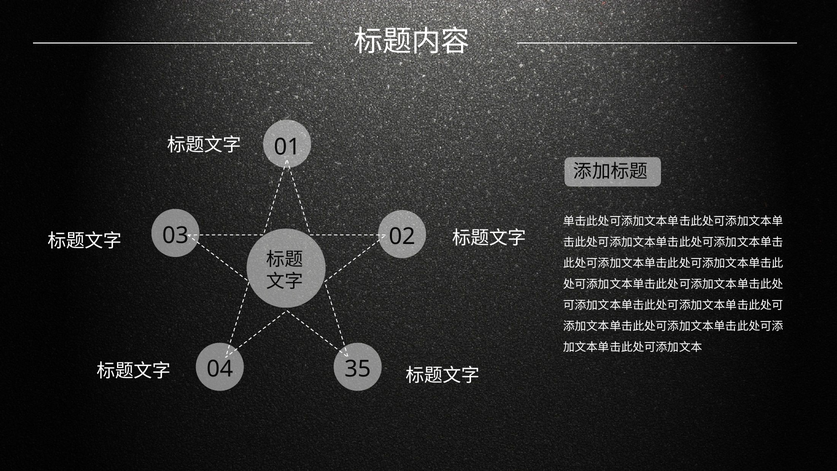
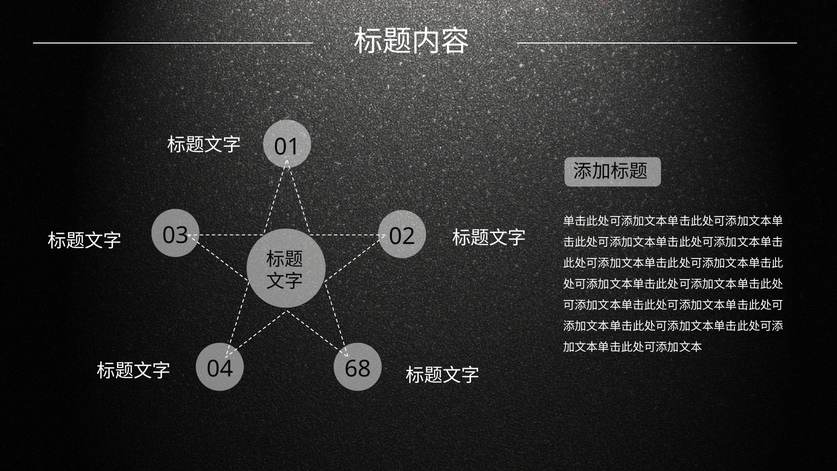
35: 35 -> 68 (358, 369)
